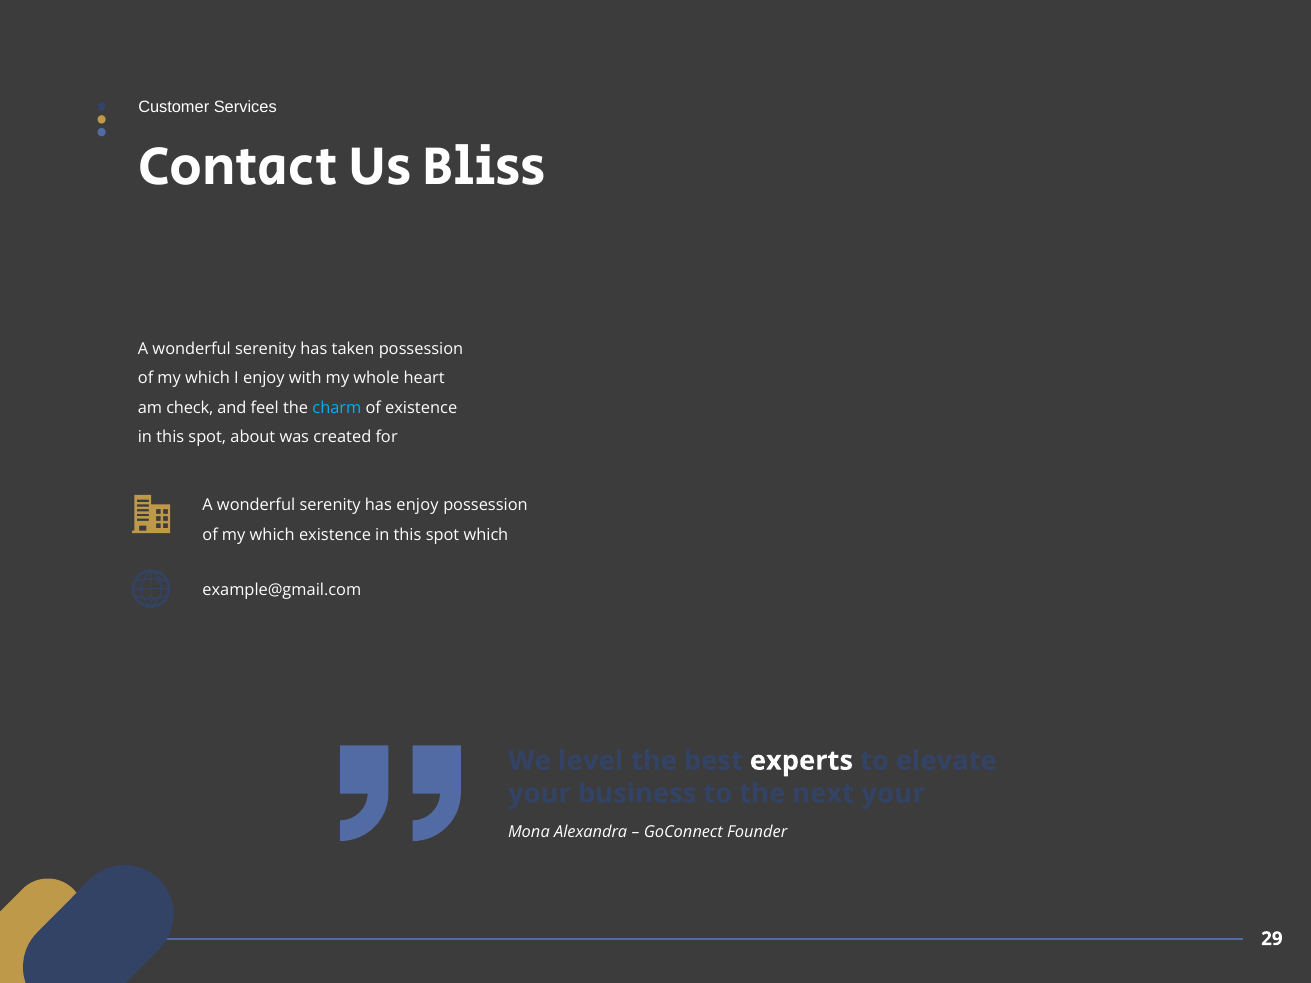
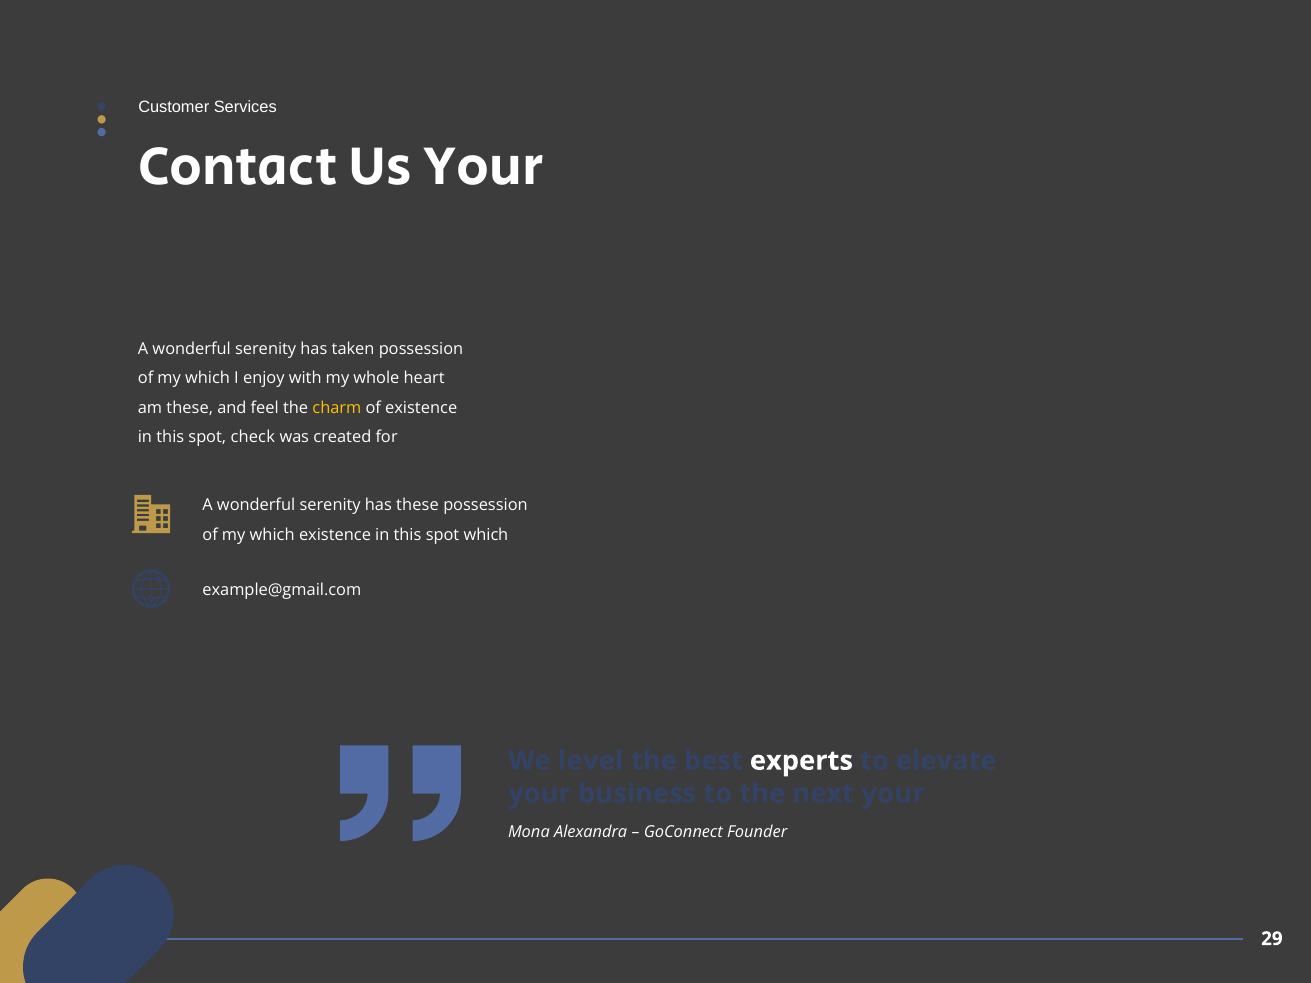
Us Bliss: Bliss -> Your (484, 166)
am check: check -> these (190, 408)
charm colour: light blue -> yellow (337, 408)
about: about -> check (253, 437)
has enjoy: enjoy -> these (417, 505)
